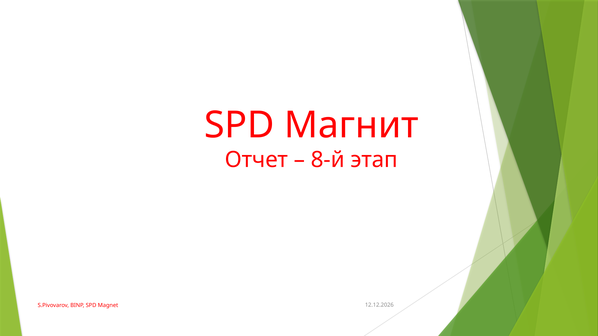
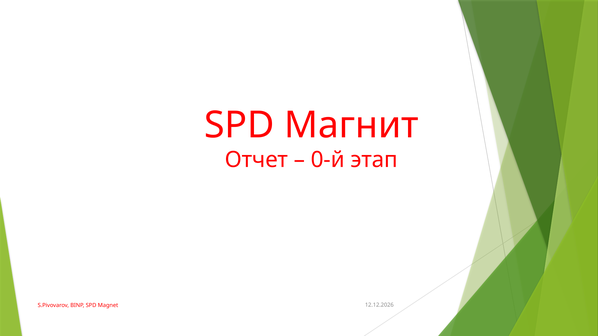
8-й: 8-й -> 0-й (328, 160)
